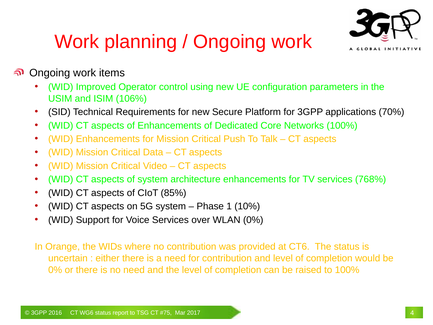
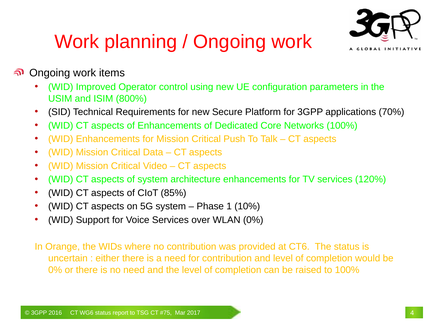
106%: 106% -> 800% (131, 98)
768%: 768% -> 120% (371, 179)
